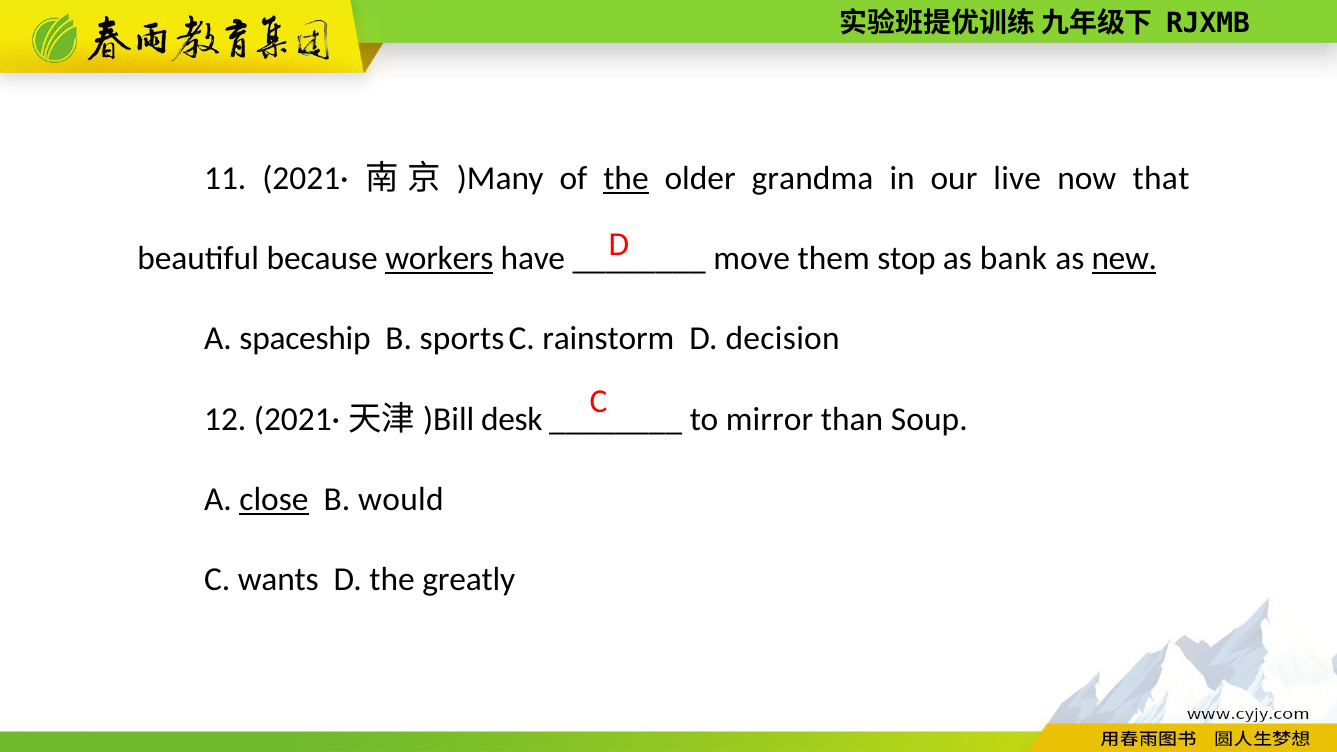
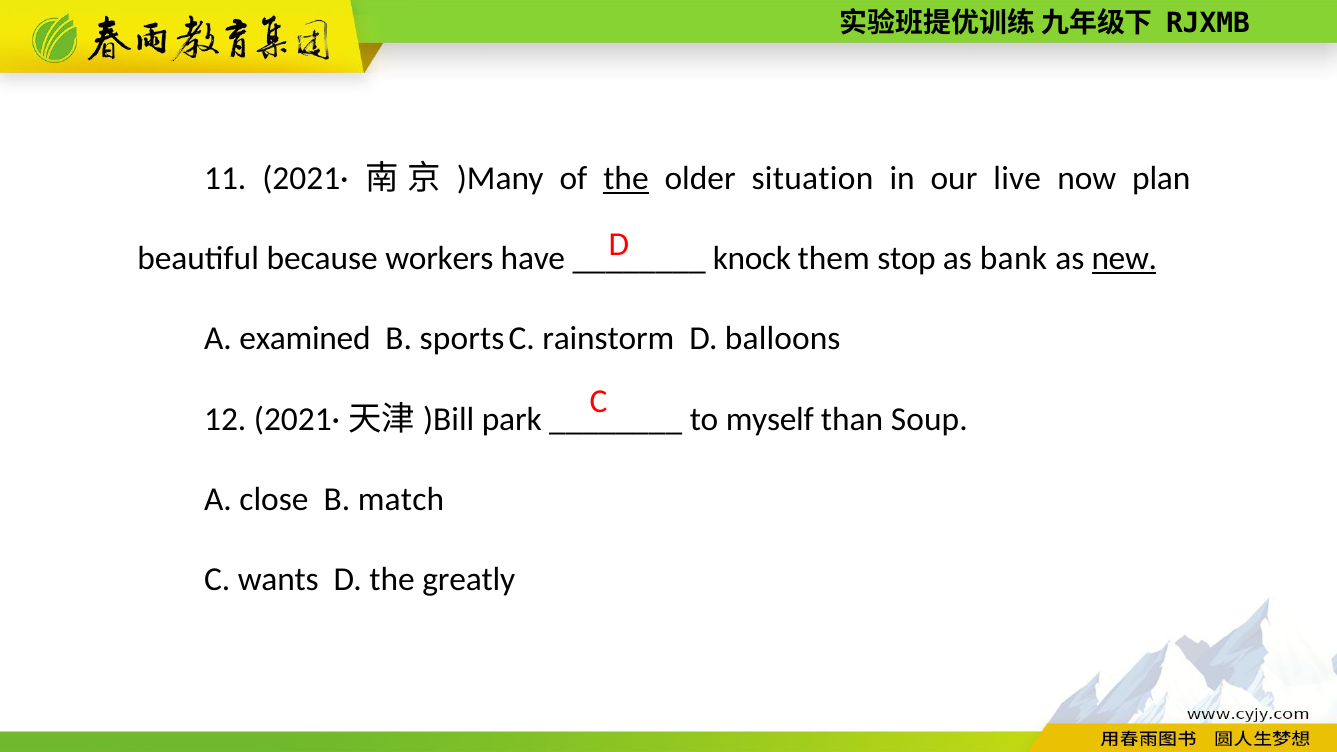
grandma: grandma -> situation (812, 178)
that: that -> plan (1161, 178)
workers underline: present -> none (439, 259)
move: move -> knock (752, 259)
spaceship: spaceship -> examined (305, 339)
decision: decision -> balloons (783, 339)
desk: desk -> park (512, 419)
mirror: mirror -> myself (770, 419)
close underline: present -> none (274, 499)
would: would -> match (401, 499)
